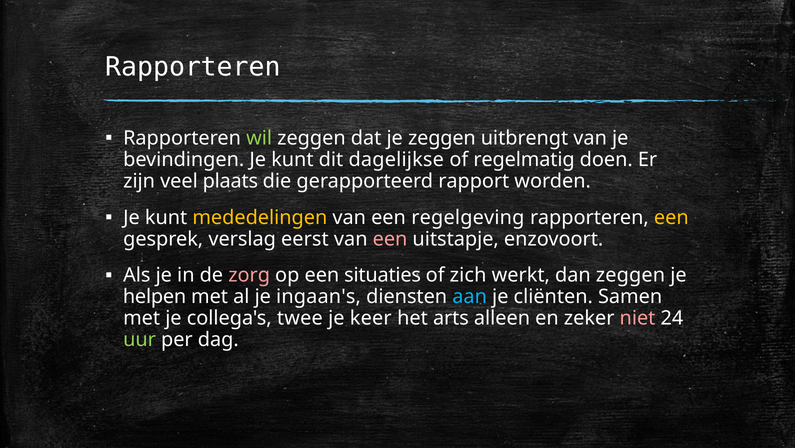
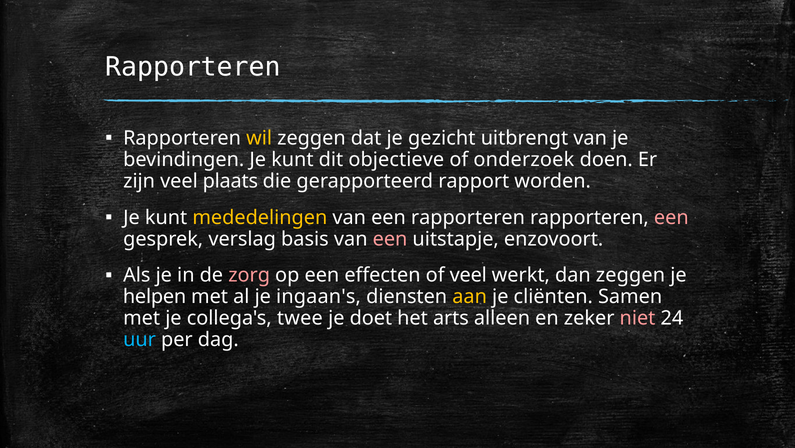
wil colour: light green -> yellow (259, 138)
je zeggen: zeggen -> gezicht (442, 138)
dagelijkse: dagelijkse -> objectieve (396, 159)
regelmatig: regelmatig -> onderzoek (524, 159)
een regelgeving: regelgeving -> rapporteren (468, 217)
een colour: yellow -> pink (671, 217)
eerst: eerst -> basis (305, 239)
situaties: situaties -> effecten (382, 275)
of zich: zich -> veel (468, 275)
aan colour: light blue -> yellow (470, 296)
keer: keer -> doet (371, 318)
uur colour: light green -> light blue (140, 339)
